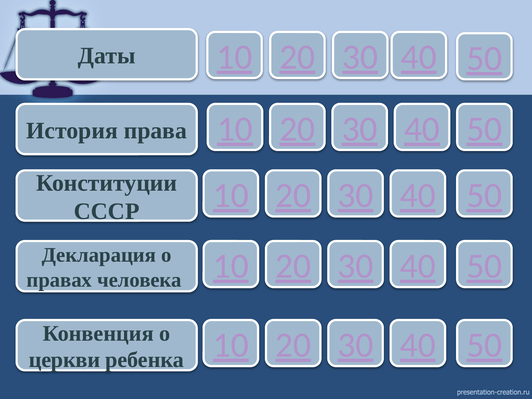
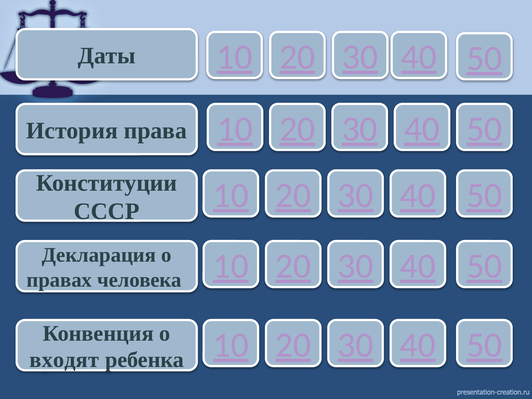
церкви: церкви -> входят (64, 360)
